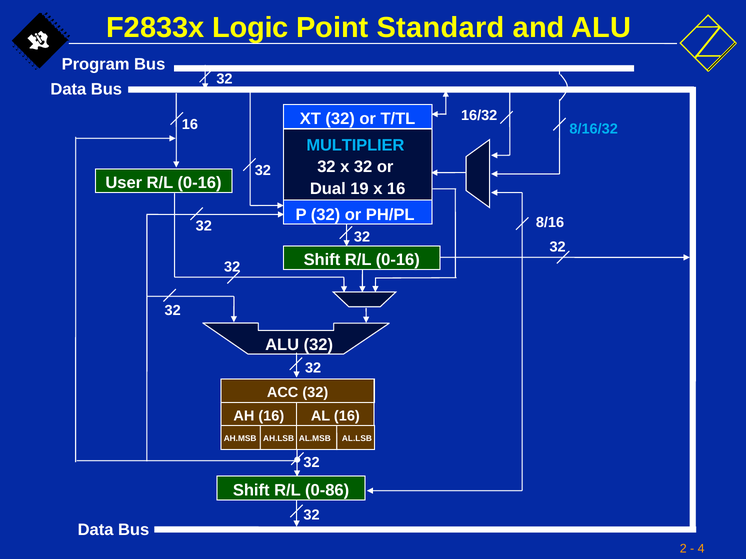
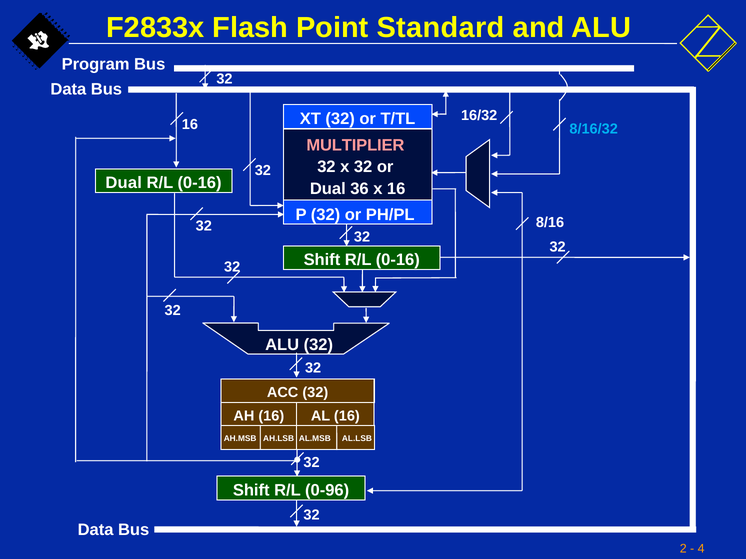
Logic: Logic -> Flash (250, 27)
MULTIPLIER colour: light blue -> pink (355, 145)
User: User -> Dual (124, 183)
19: 19 -> 36 (359, 189)
0-86: 0-86 -> 0-96 (327, 491)
